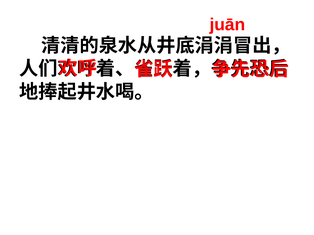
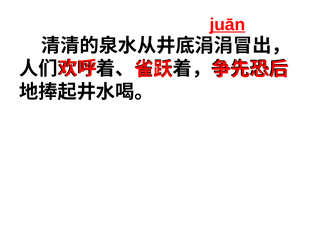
juān underline: none -> present (227, 25)
